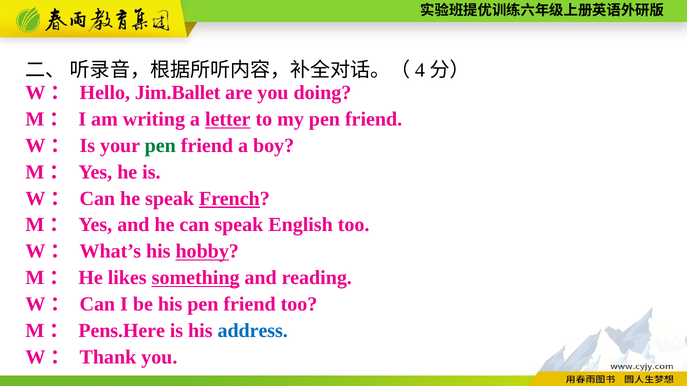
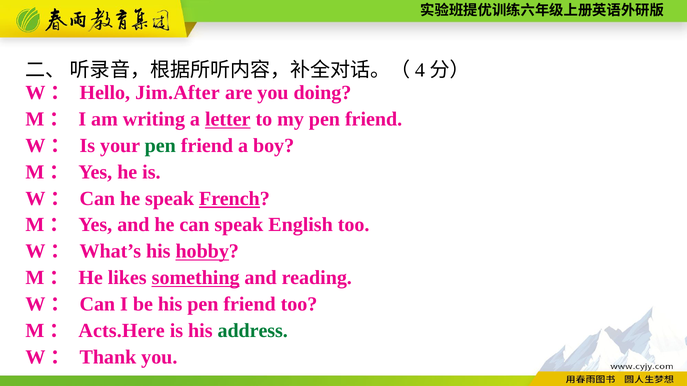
Jim.Ballet: Jim.Ballet -> Jim.After (177, 93)
Pens.Here: Pens.Here -> Acts.Here (122, 331)
address colour: blue -> green (253, 331)
